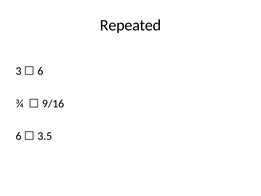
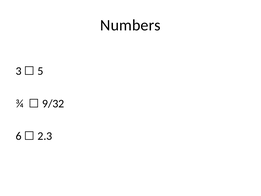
Repeated: Repeated -> Numbers (130, 25)
6: 6 -> 5 (40, 71)
9/16: 9/16 -> 9/32 (53, 103)
3.5: 3.5 -> 2.3 (45, 136)
